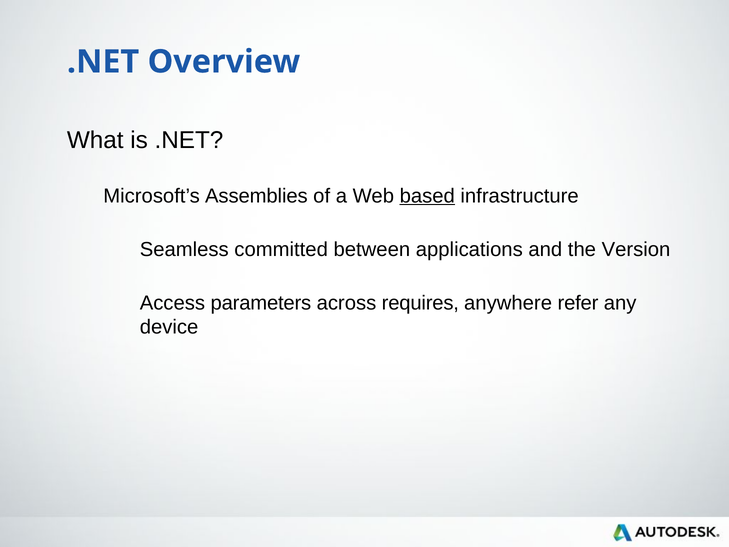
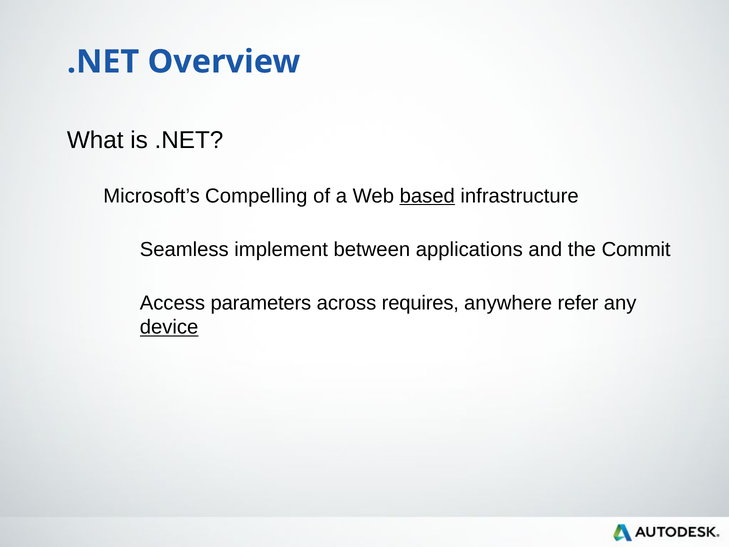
Assemblies: Assemblies -> Compelling (256, 196)
committed: committed -> implement (281, 249)
Version: Version -> Commit (636, 249)
device underline: none -> present (169, 327)
